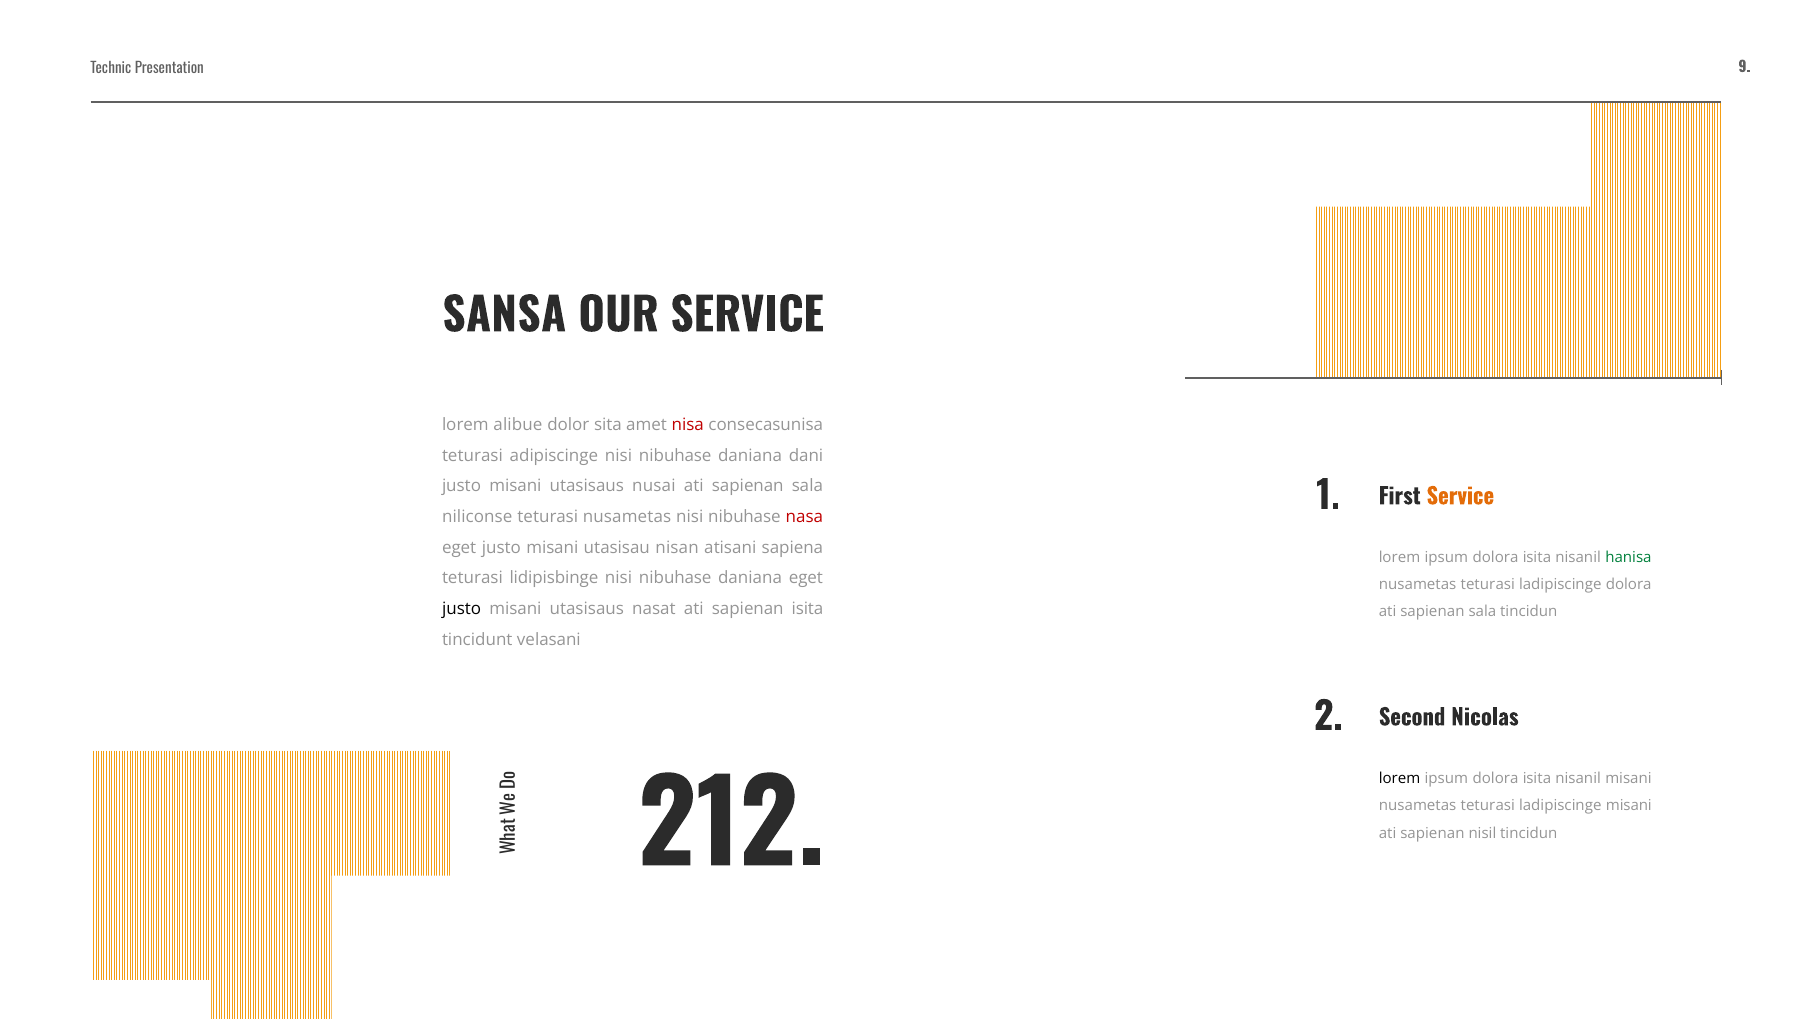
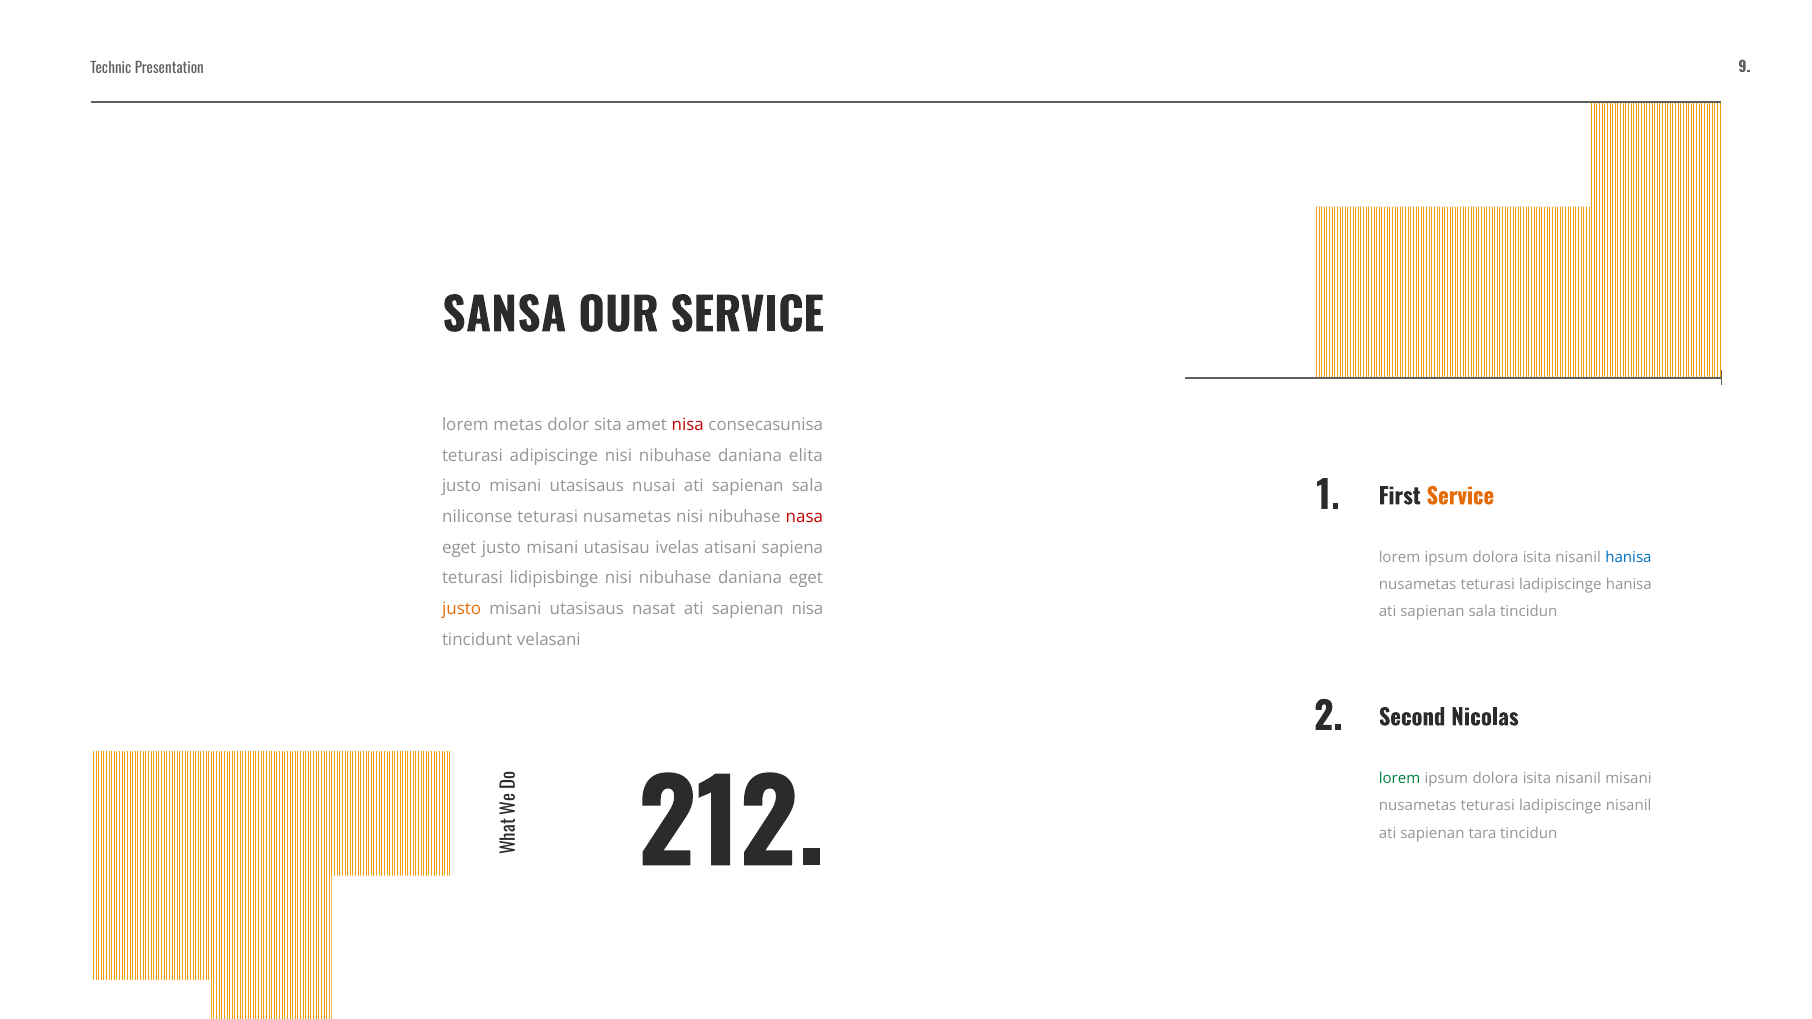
alibue: alibue -> metas (518, 425)
dani: dani -> elita (806, 456)
nisan: nisan -> ivelas (677, 548)
hanisa colour: green -> blue (1628, 558)
ladipiscinge dolora: dolora -> hanisa (1629, 585)
justo colour: black -> orange (462, 609)
sapienan isita: isita -> nisa (807, 609)
lorem colour: black -> green (1400, 779)
ladipiscinge misani: misani -> nisanil (1629, 806)
nisil: nisil -> tara (1482, 833)
